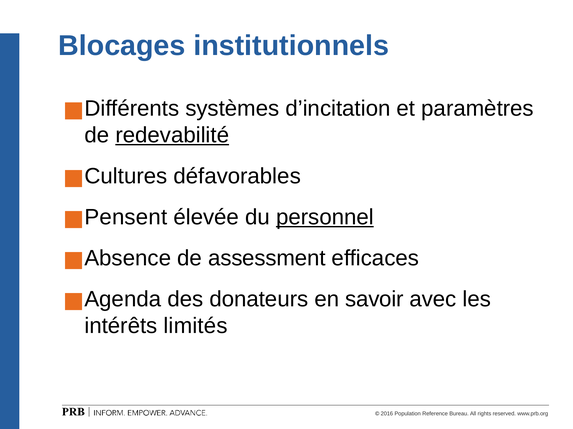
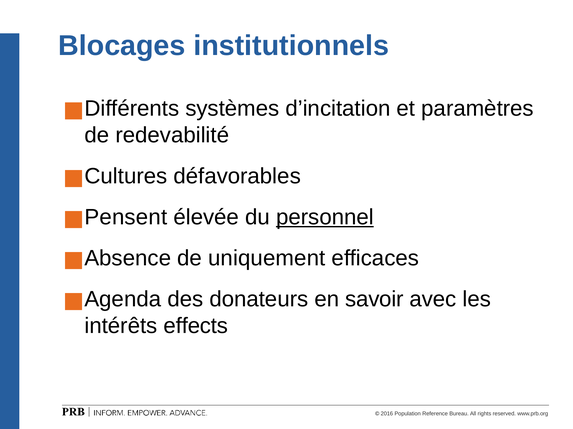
redevabilité underline: present -> none (172, 135)
assessment: assessment -> uniquement (267, 259)
limités: limités -> effects (196, 326)
